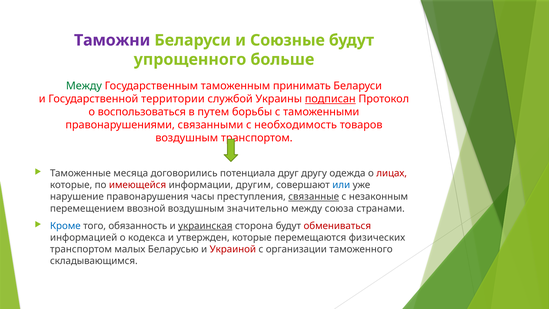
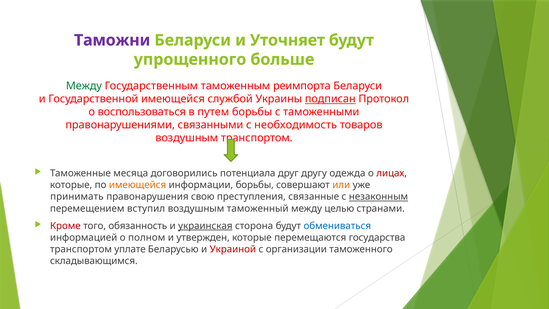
Союзные: Союзные -> Уточняет (287, 40)
принимать: принимать -> реимпорта (302, 86)
Государственной территории: территории -> имеющейся (173, 99)
имеющейся colour: red -> orange (138, 185)
информации другим: другим -> борьбы (255, 185)
или colour: blue -> orange (341, 185)
нарушение: нарушение -> принимать (77, 197)
часы: часы -> свою (203, 197)
связанные underline: present -> none (314, 197)
незаконным underline: none -> present (378, 197)
ввозной: ввозной -> вступил (146, 208)
значительно: значительно -> таможенный (258, 208)
союза: союза -> целью (339, 208)
Кроме colour: blue -> red (65, 226)
обмениваться colour: red -> blue (337, 226)
кодекса: кодекса -> полном (147, 237)
физических: физических -> государства (377, 237)
малых: малых -> уплате (130, 249)
